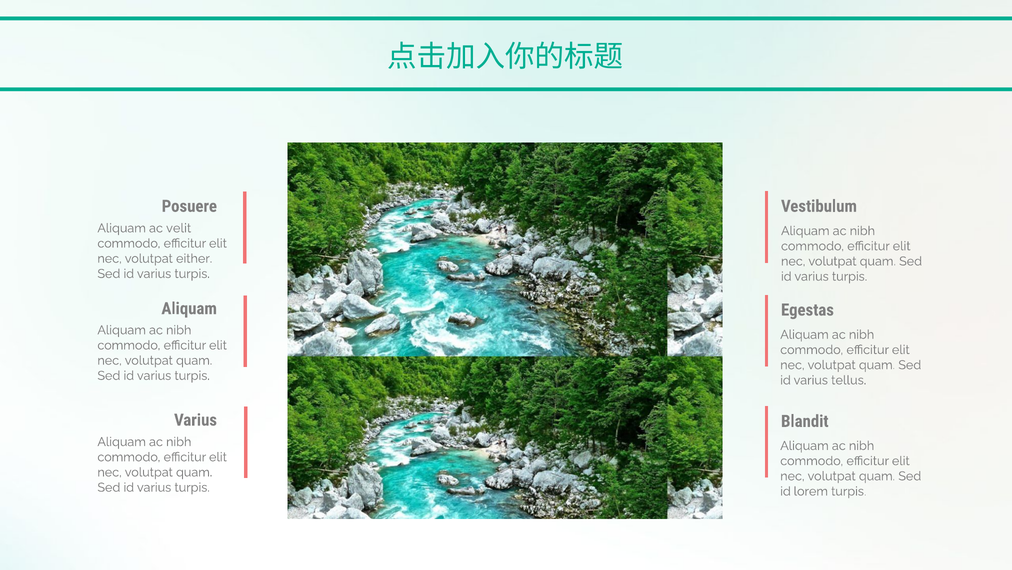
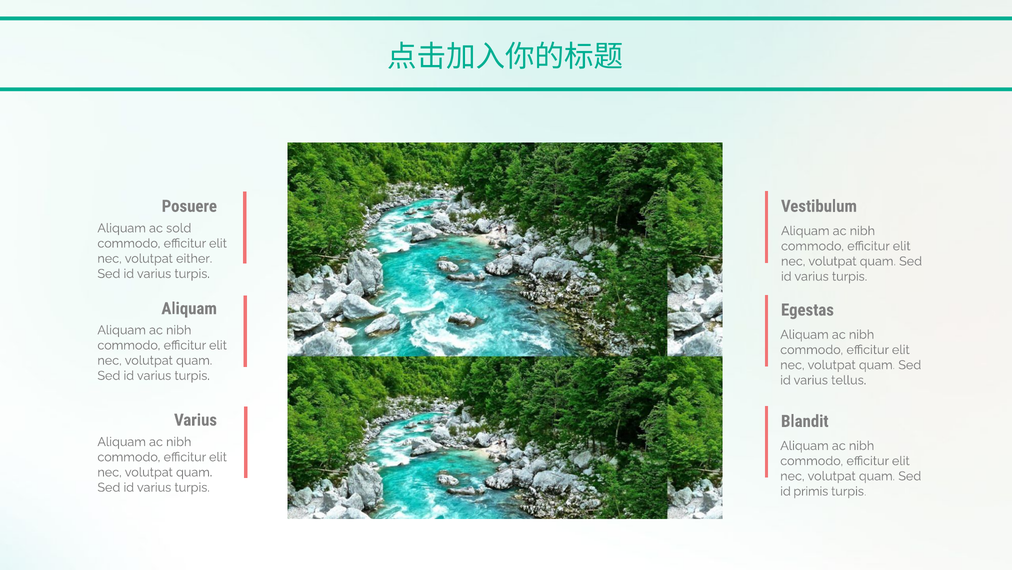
velit: velit -> sold (179, 228)
lorem: lorem -> primis (811, 491)
